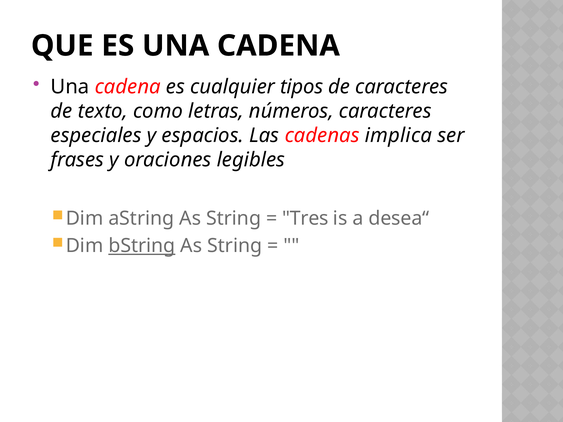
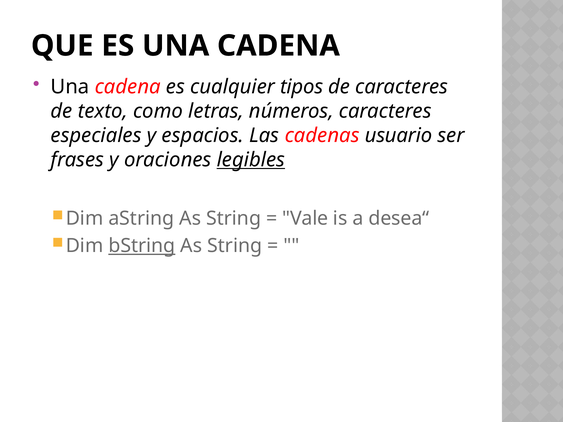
implica: implica -> usuario (399, 136)
legibles underline: none -> present (251, 160)
Tres: Tres -> Vale (305, 219)
